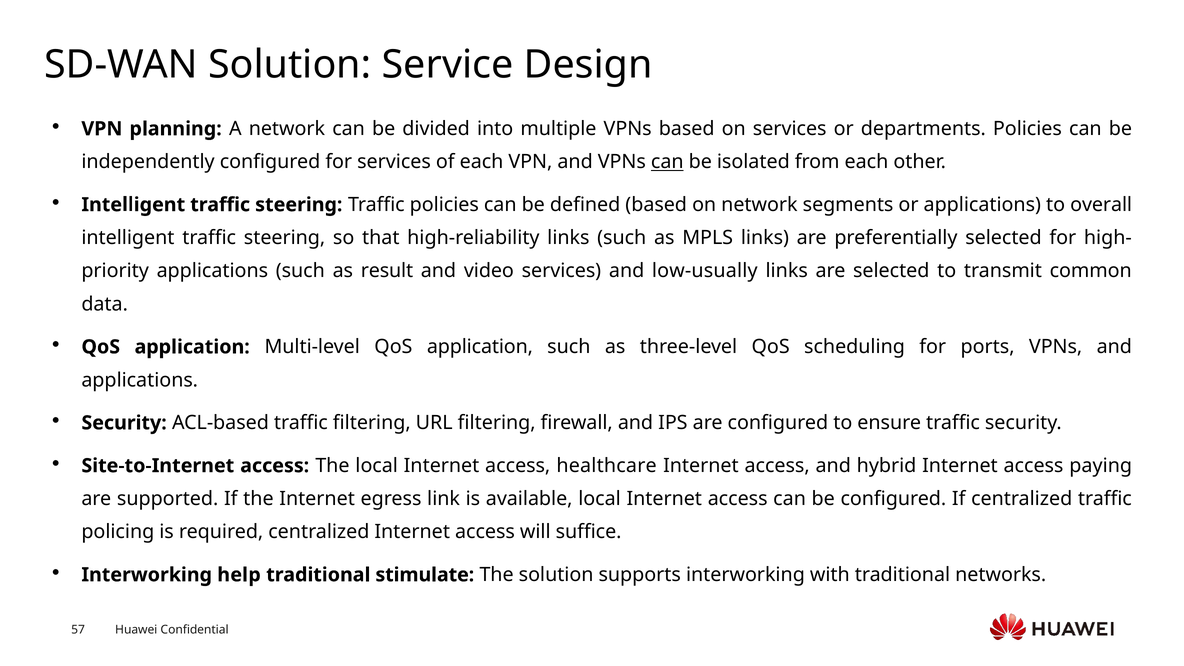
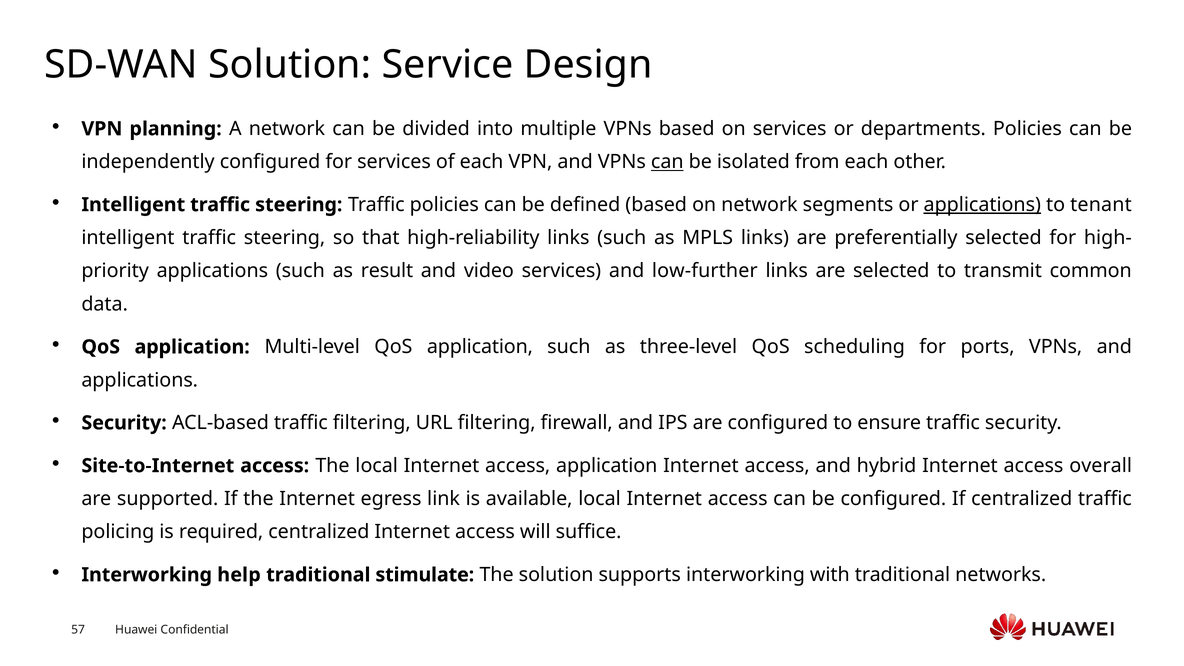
applications underline: none -> present (982, 205)
overall: overall -> tenant (1101, 205)
low-usually: low-usually -> low-further (705, 271)
access healthcare: healthcare -> application (607, 466)
paying: paying -> overall (1101, 466)
